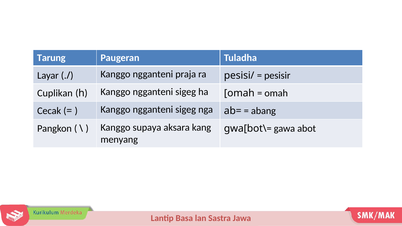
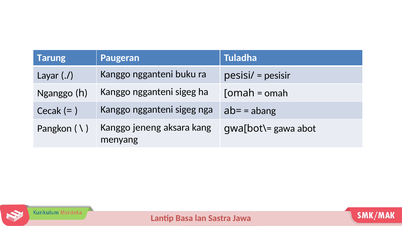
praja: praja -> buku (186, 74)
Cuplikan: Cuplikan -> Nganggo (55, 93)
supaya: supaya -> jeneng (147, 127)
